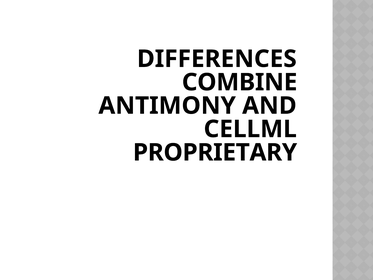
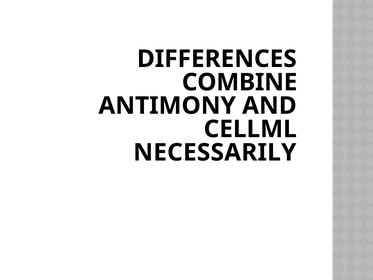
PROPRIETARY: PROPRIETARY -> NECESSARILY (215, 152)
